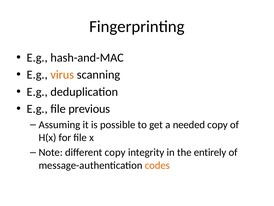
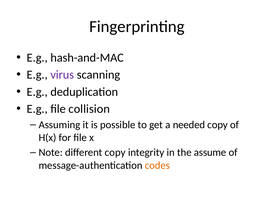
virus colour: orange -> purple (62, 75)
previous: previous -> collision (89, 109)
entirely: entirely -> assume (210, 152)
